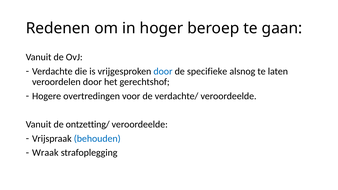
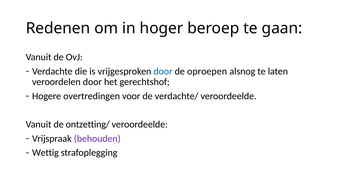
specifieke: specifieke -> oproepen (207, 71)
behouden colour: blue -> purple (97, 139)
Wraak: Wraak -> Wettig (45, 153)
